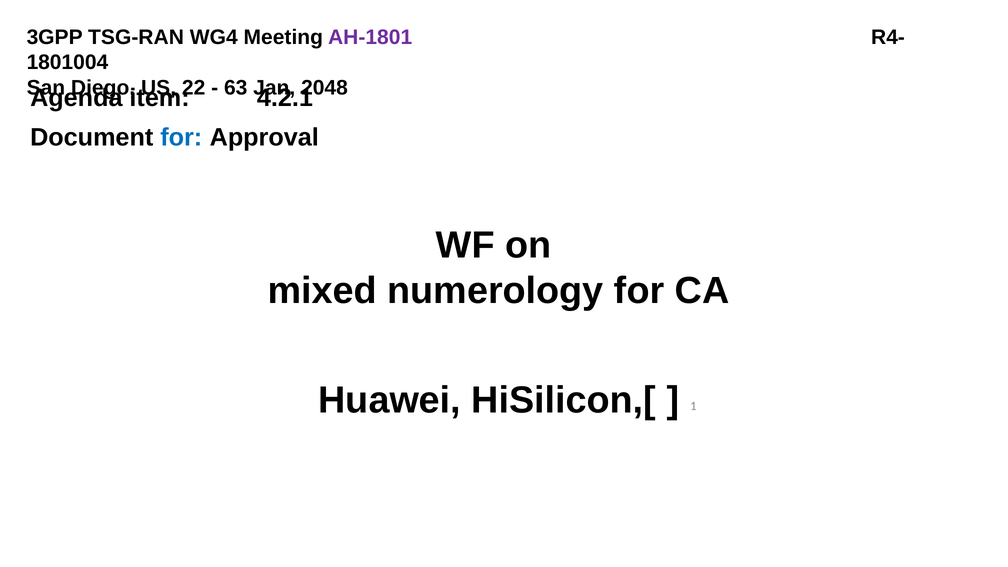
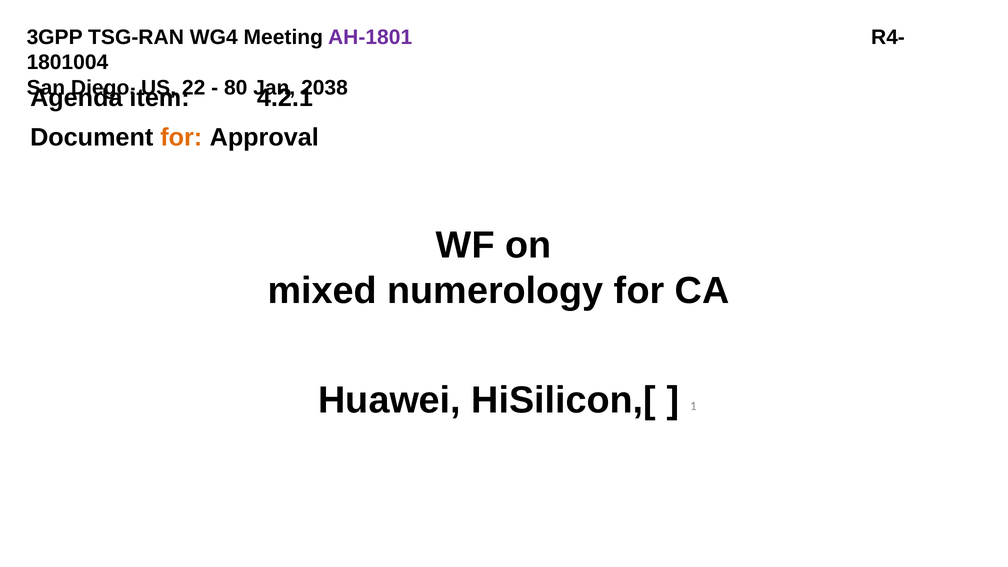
63: 63 -> 80 (236, 88)
2048: 2048 -> 2038 (324, 88)
for colour: blue -> orange (181, 138)
